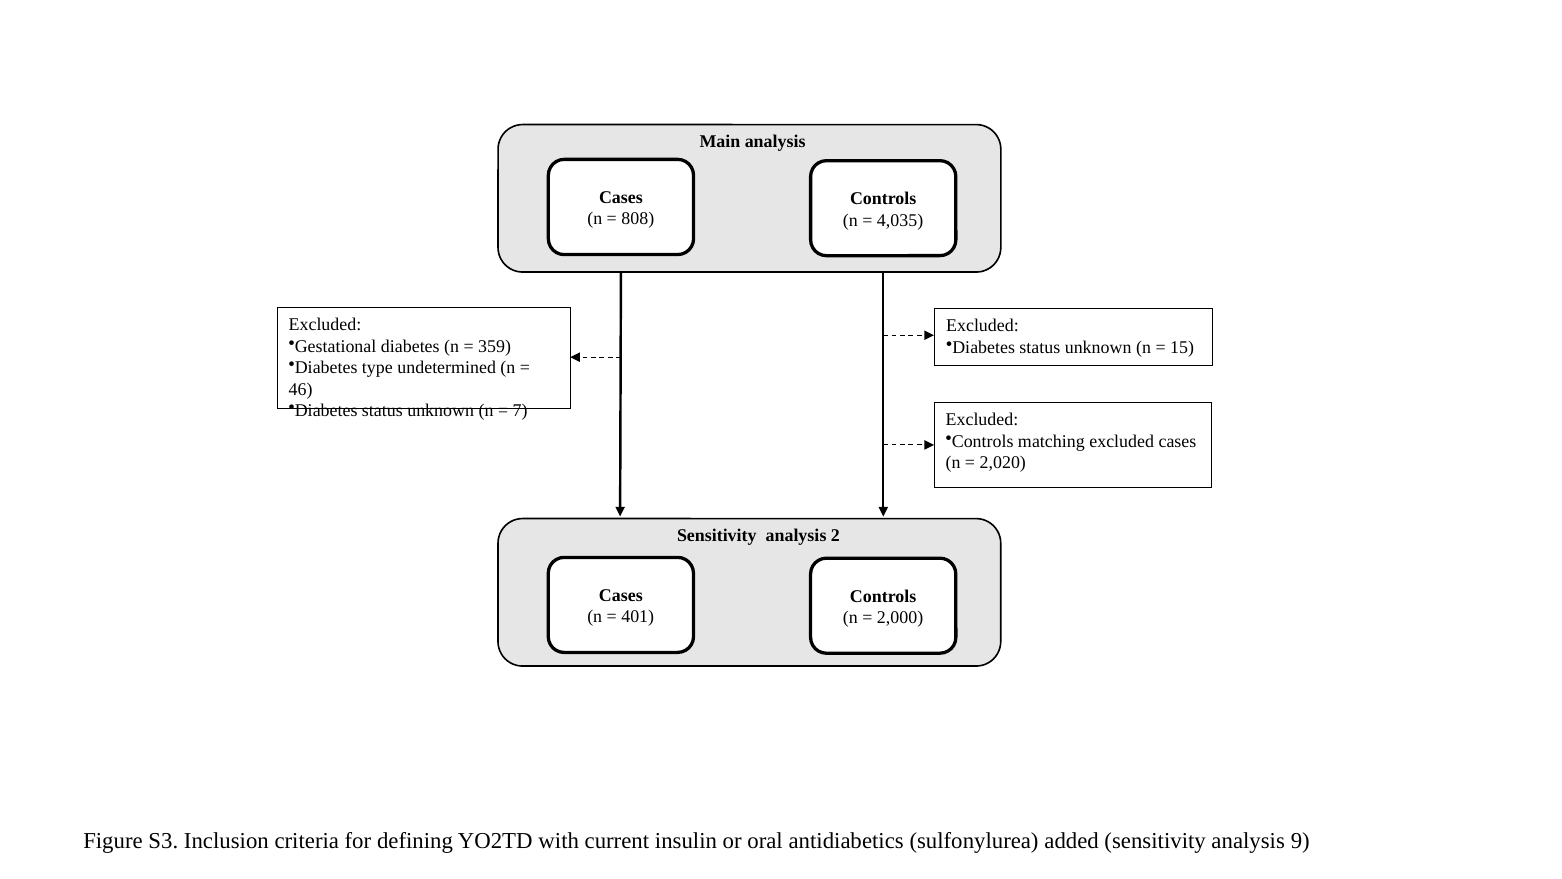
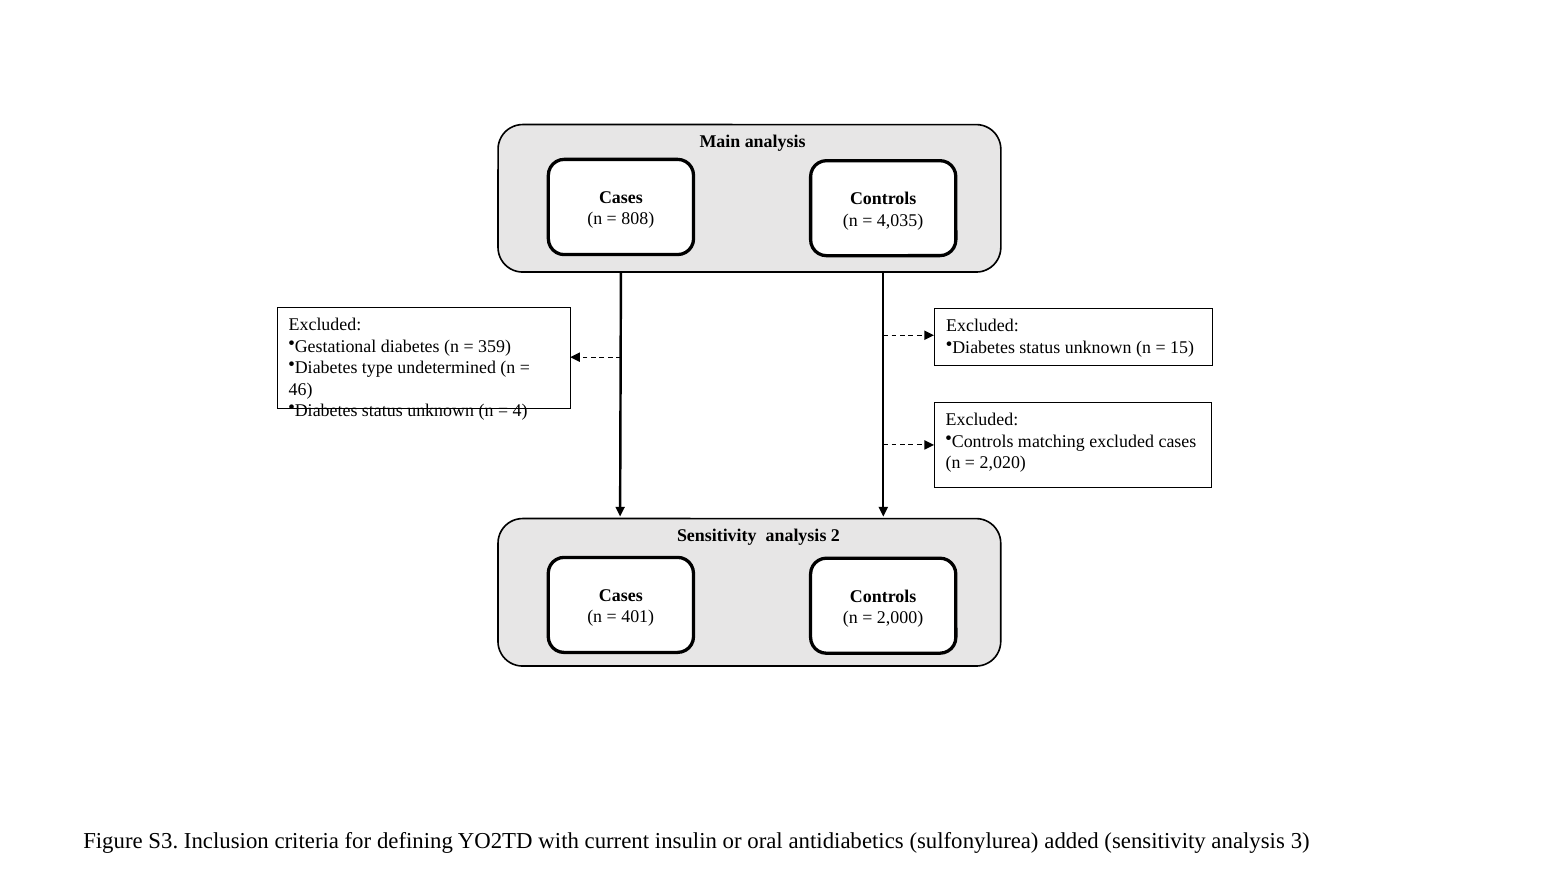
7: 7 -> 4 (520, 411)
9: 9 -> 3 (1300, 841)
